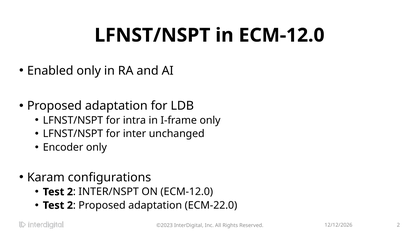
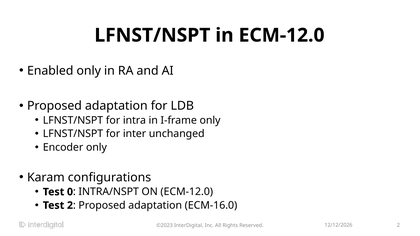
2: 2 -> 0 (70, 192)
INTER/NSPT: INTER/NSPT -> INTRA/NSPT (109, 192)
ECM-22.0: ECM-22.0 -> ECM-16.0 (211, 206)
